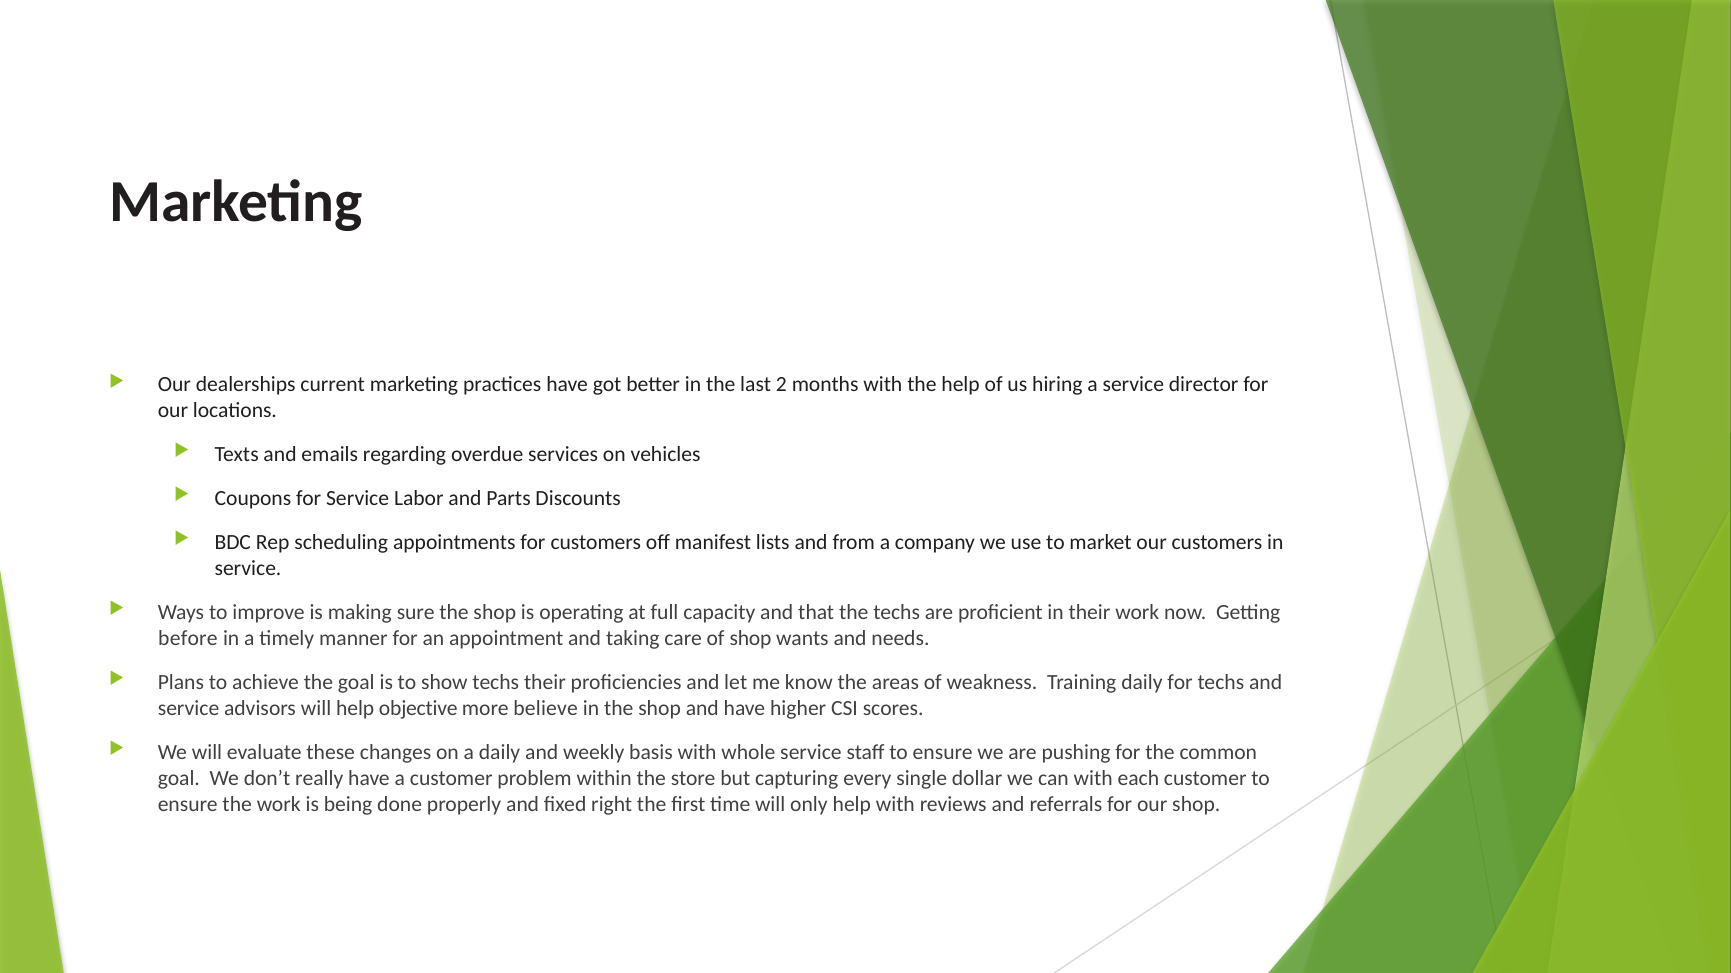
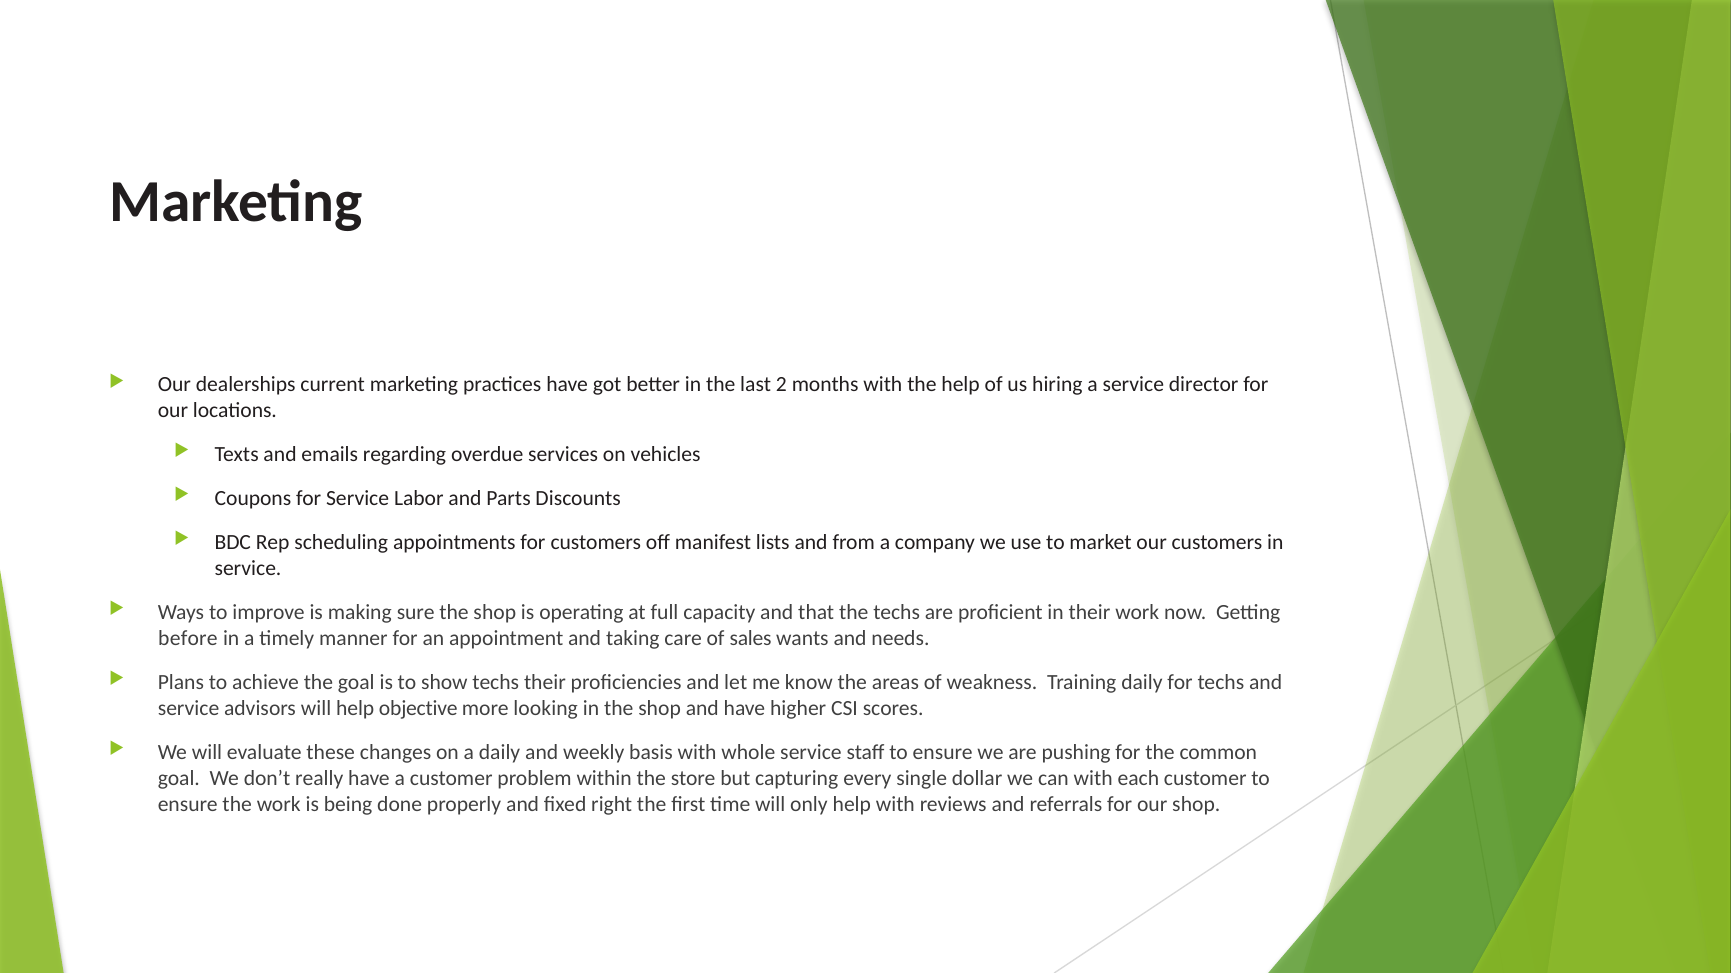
of shop: shop -> sales (751, 639)
believe: believe -> looking (546, 709)
